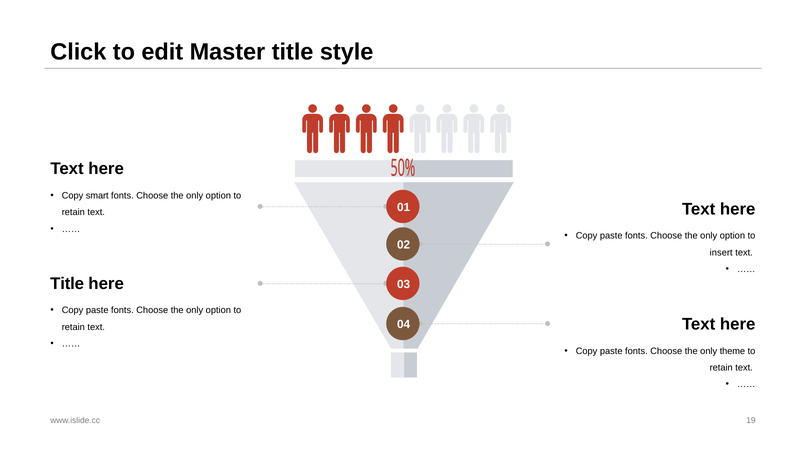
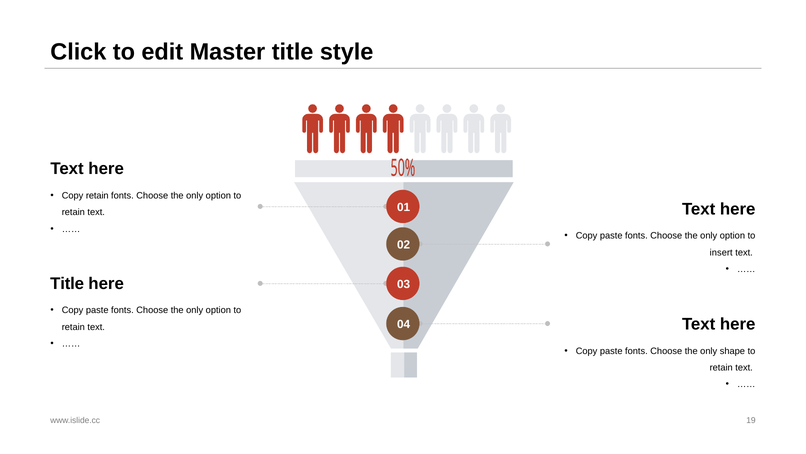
Copy smart: smart -> retain (97, 195)
theme: theme -> shape (732, 351)
